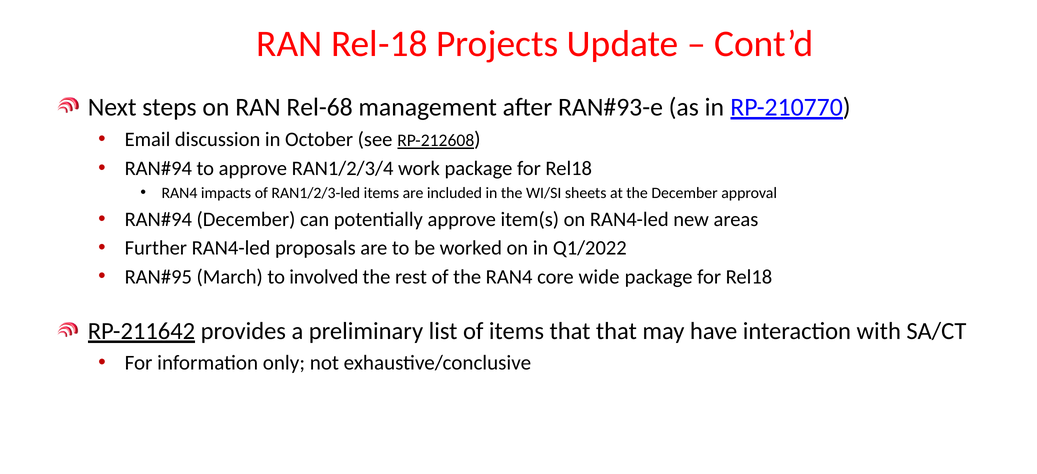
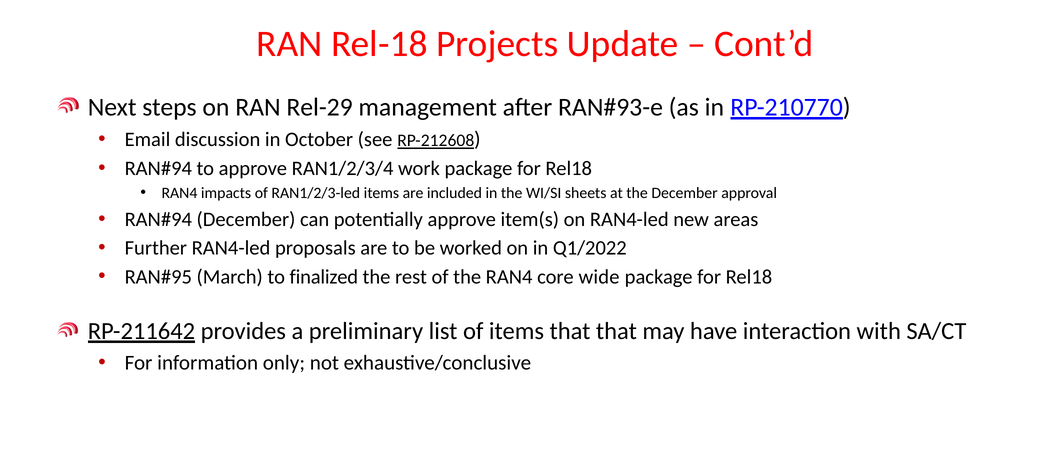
Rel-68: Rel-68 -> Rel-29 (320, 107)
involved: involved -> finalized (324, 277)
